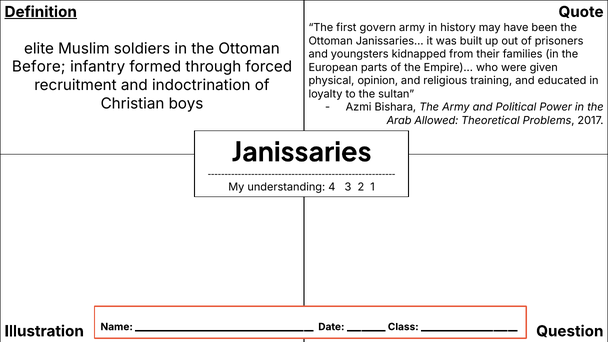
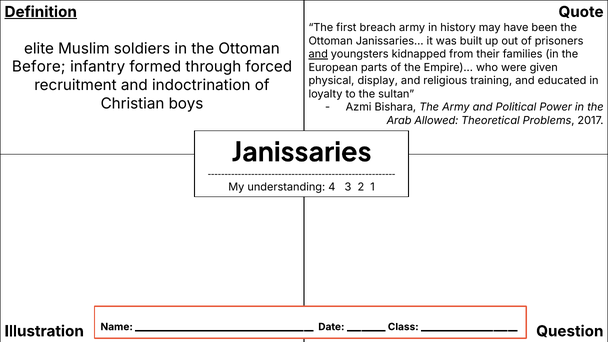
govern: govern -> breach (378, 28)
and underline: none -> present (318, 54)
opinion: opinion -> display (378, 81)
